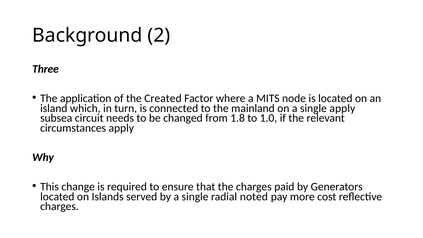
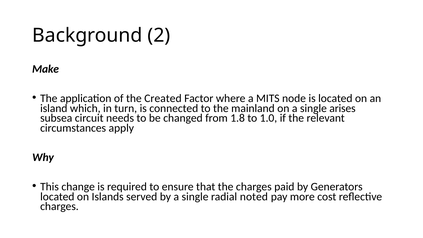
Three: Three -> Make (46, 69)
single apply: apply -> arises (342, 108)
